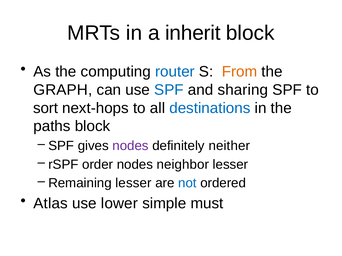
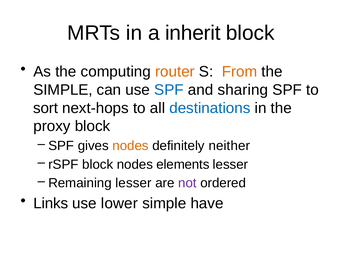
router colour: blue -> orange (175, 72)
GRAPH: GRAPH -> SIMPLE (63, 90)
paths: paths -> proxy (52, 126)
nodes colour: purple -> orange (131, 146)
rSPF order: order -> block (98, 165)
neighbor: neighbor -> elements (183, 165)
not colour: blue -> purple (187, 183)
Atlas: Atlas -> Links (51, 204)
must: must -> have (207, 204)
